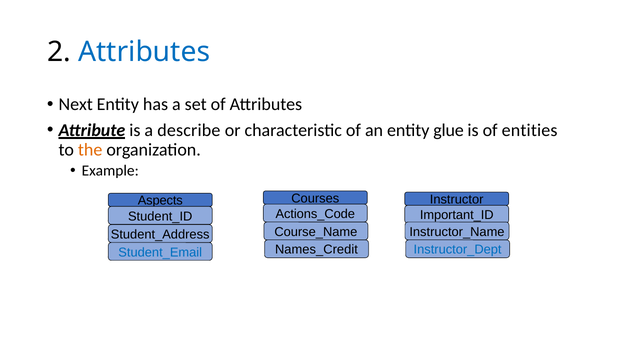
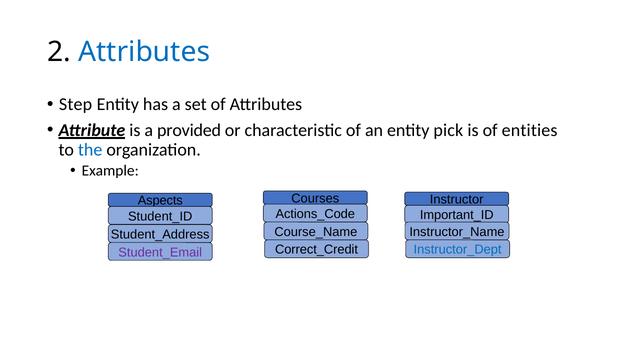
Next: Next -> Step (76, 104)
describe: describe -> provided (189, 130)
glue: glue -> pick (448, 130)
the colour: orange -> blue (90, 150)
Names_Credit: Names_Credit -> Correct_Credit (317, 250)
Student_Email colour: blue -> purple (160, 252)
